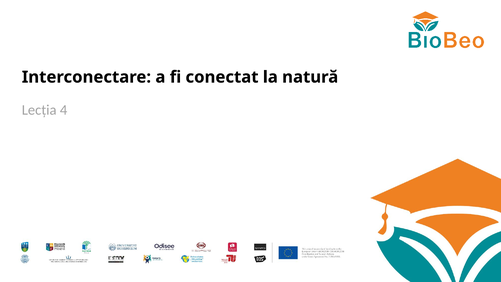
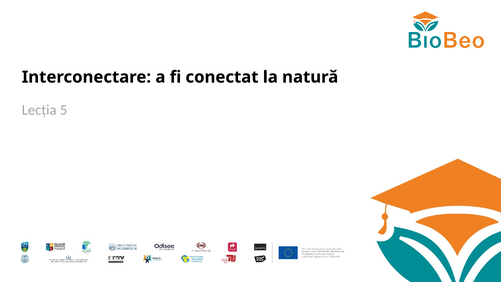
4: 4 -> 5 (64, 110)
